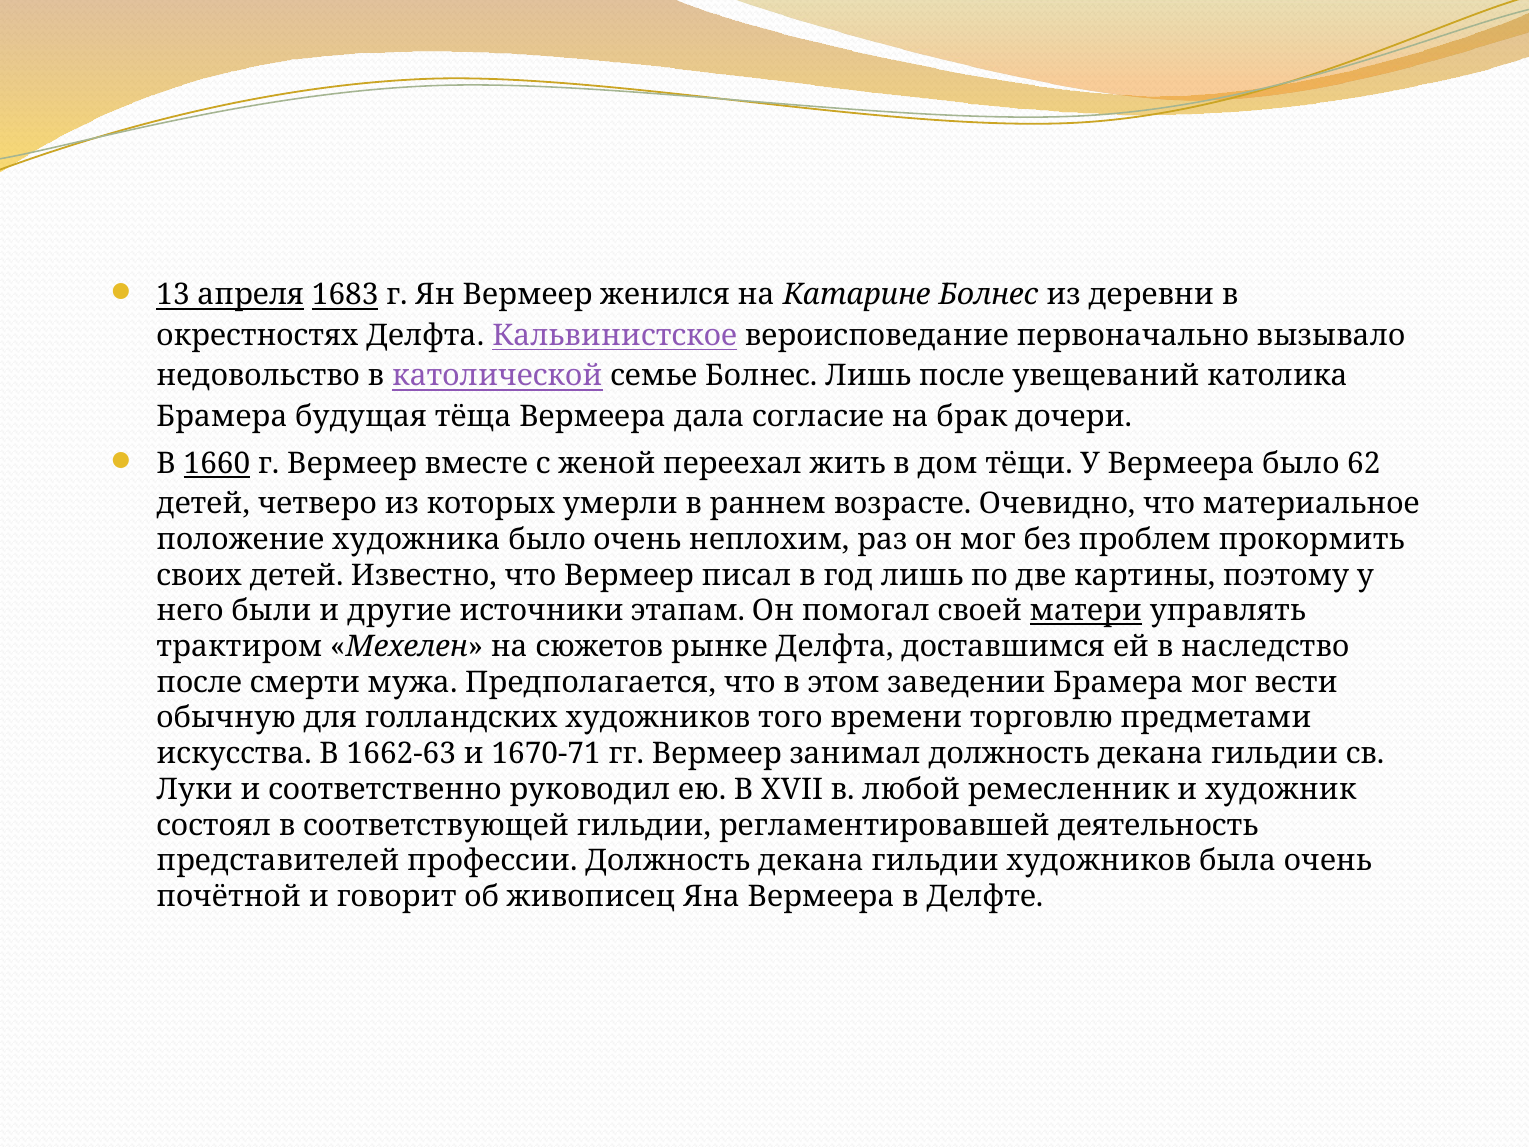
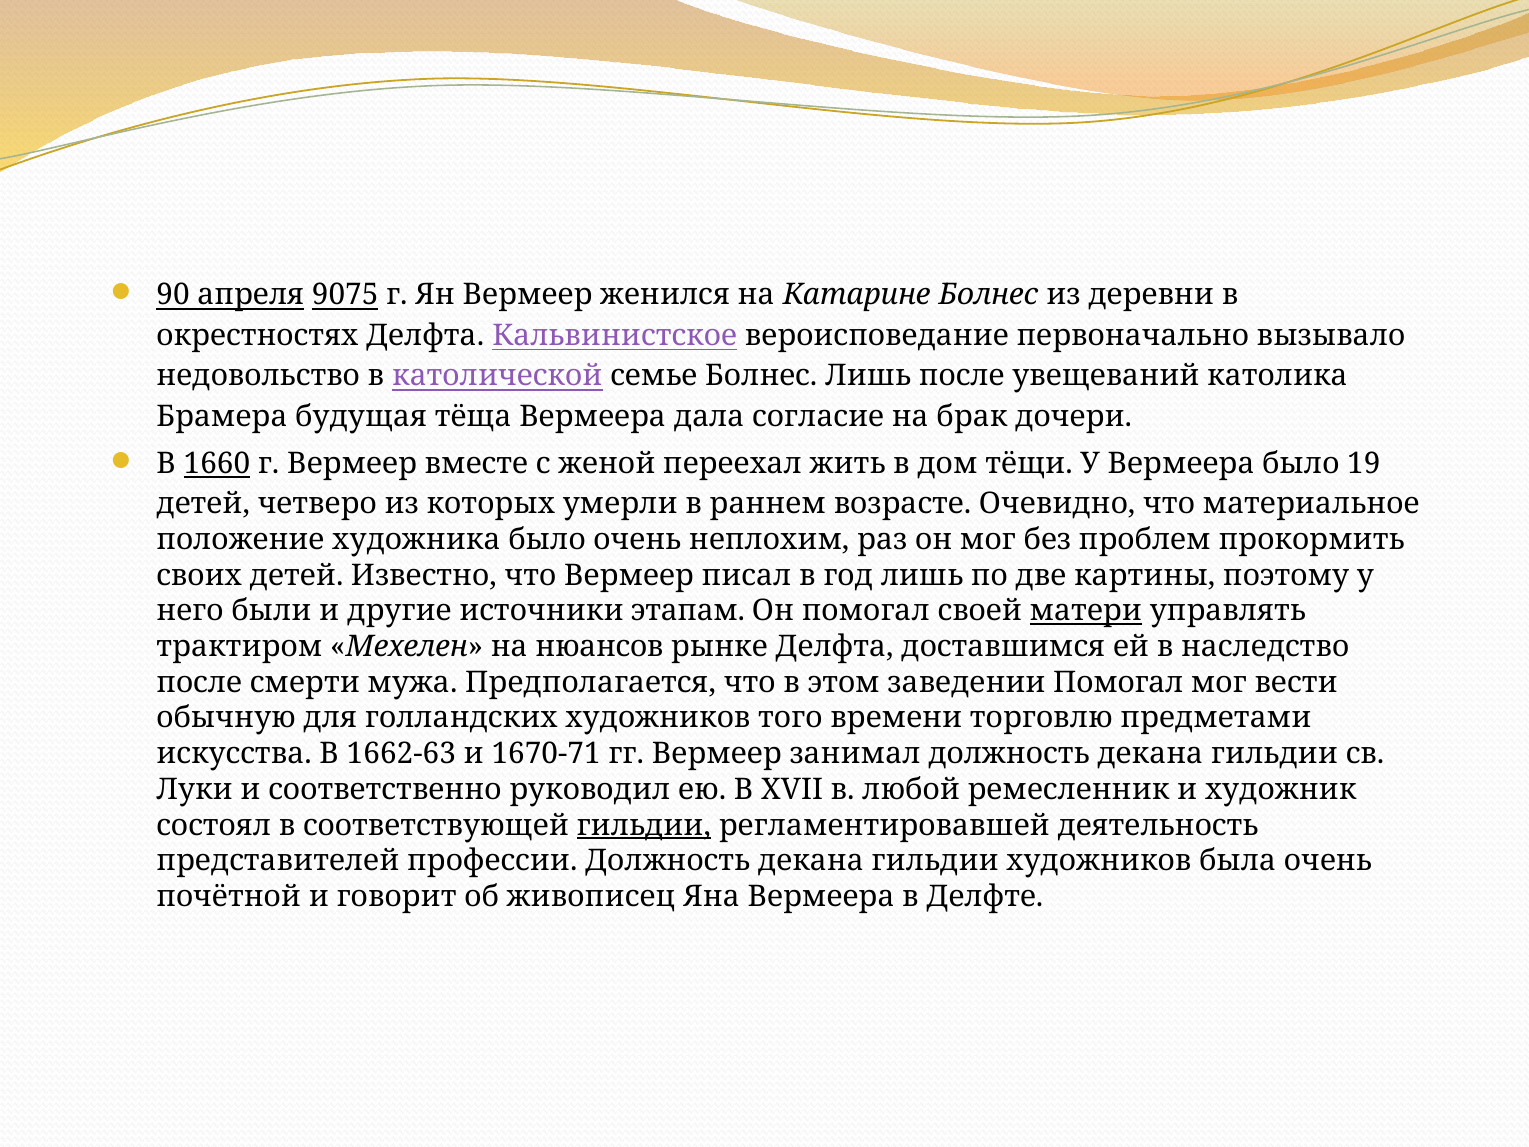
13: 13 -> 90 (173, 295)
1683: 1683 -> 9075 (345, 295)
62: 62 -> 19 (1364, 463)
сюжетов: сюжетов -> нюансов (599, 647)
заведении Брамера: Брамера -> Помогал (1118, 682)
гильдии underline: none -> present (644, 825)
